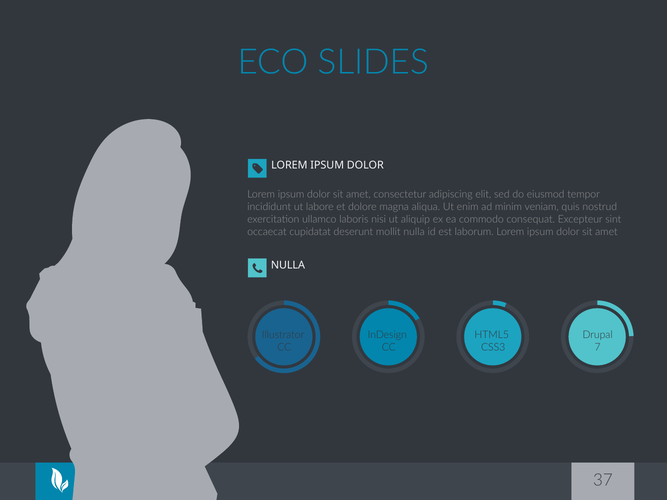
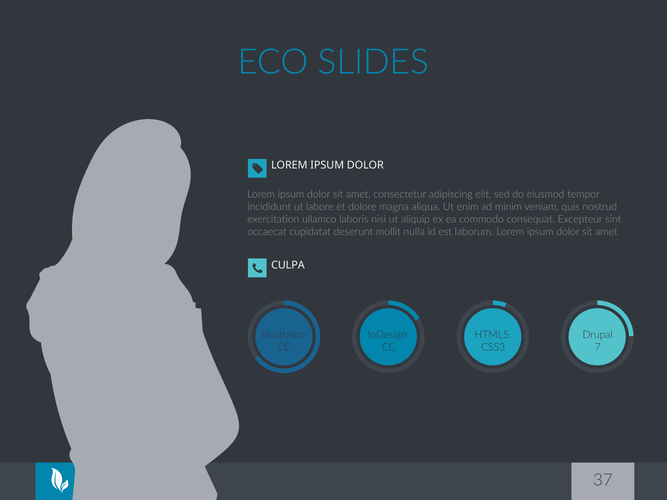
NULLA: NULLA -> CULPA (288, 265)
